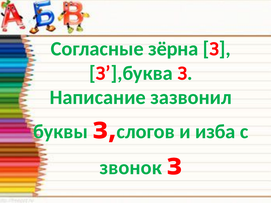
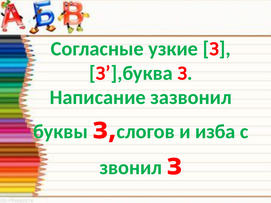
зёрна: зёрна -> узкие (173, 49)
звонок: звонок -> звонил (131, 168)
